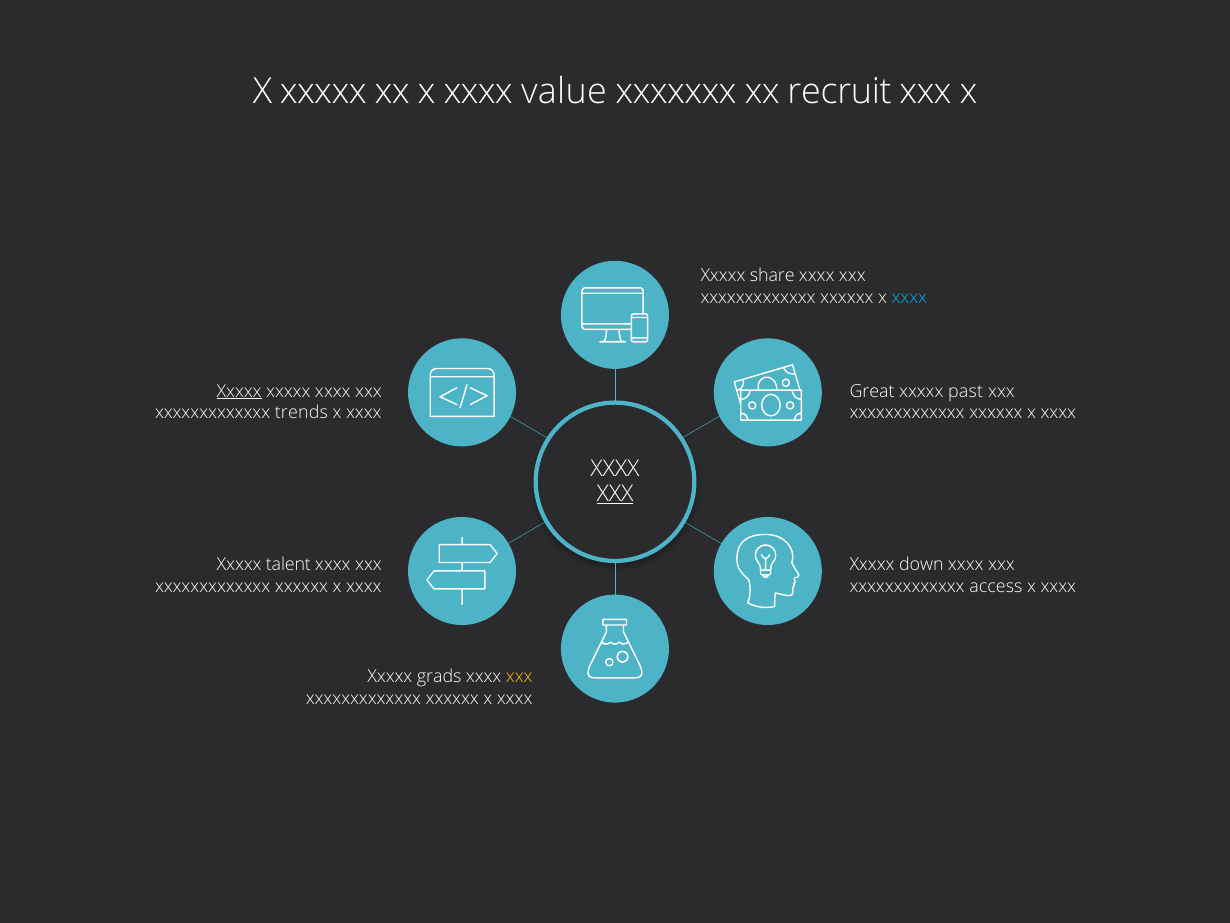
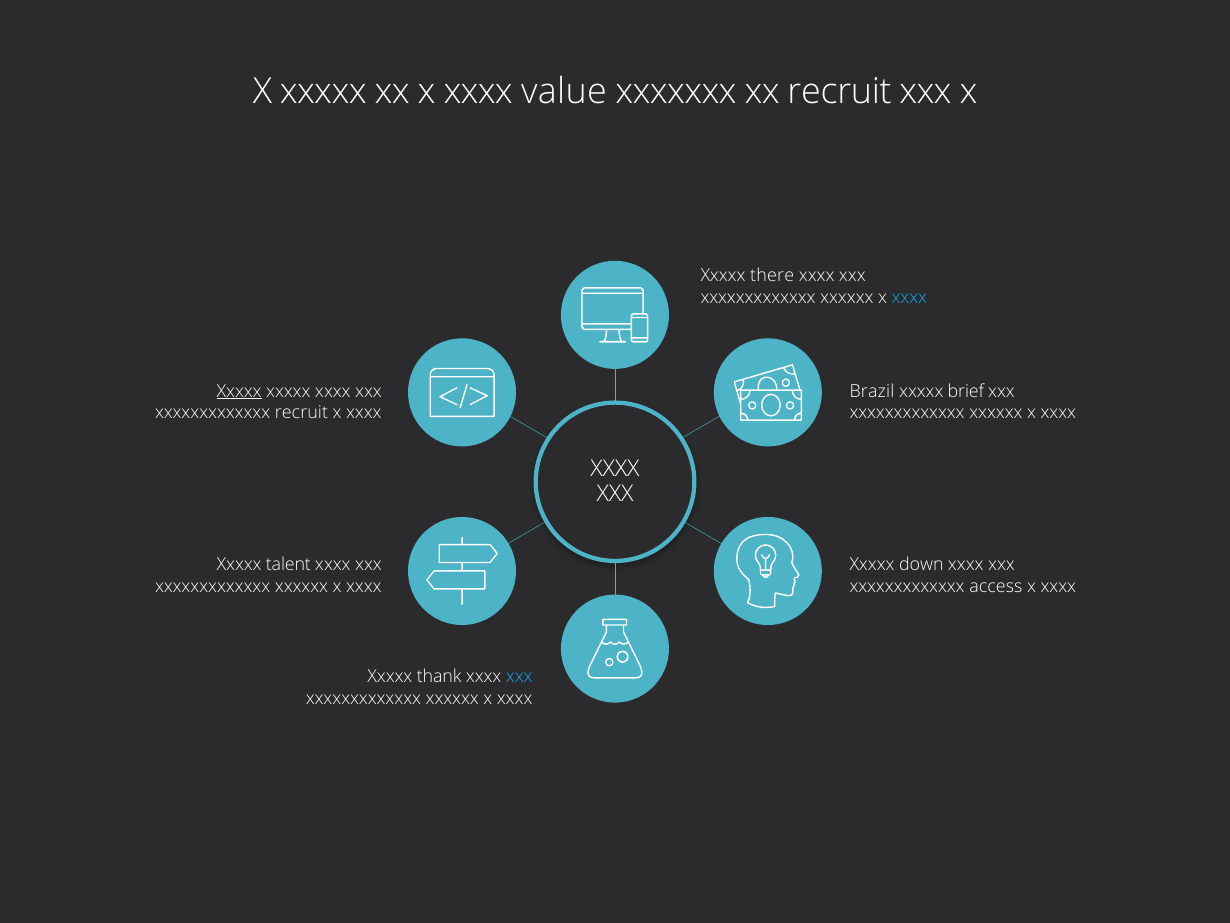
share: share -> there (772, 276)
Great: Great -> Brazil (872, 391)
past: past -> brief (966, 391)
xxxxxxxxxxxxx trends: trends -> recruit (301, 412)
XXX underline: present -> none (615, 494)
grads: grads -> thank (439, 677)
xxx colour: yellow -> light blue (519, 677)
